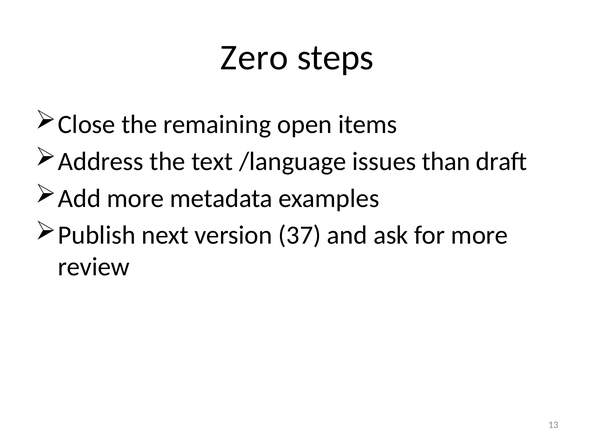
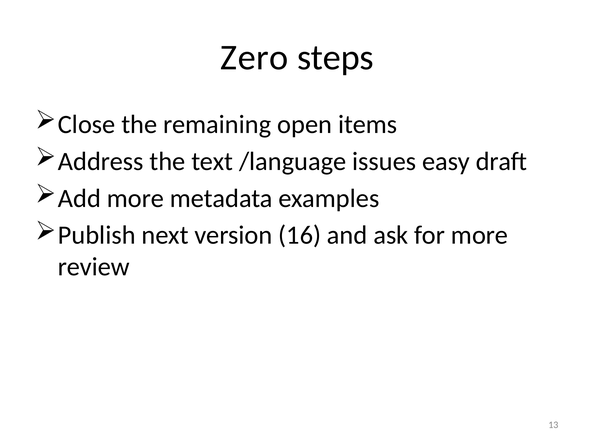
than: than -> easy (446, 162)
37: 37 -> 16 (300, 236)
